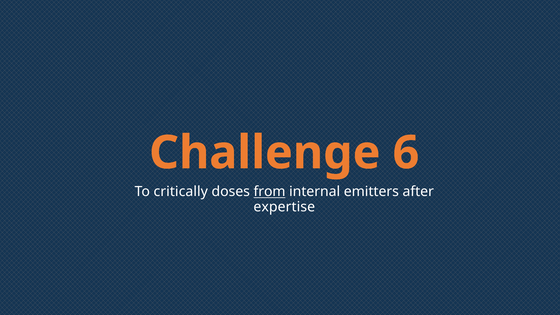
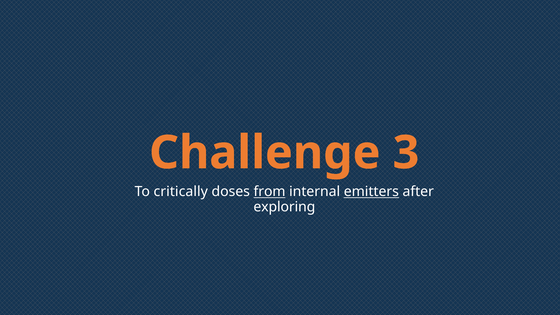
6: 6 -> 3 (406, 153)
emitters underline: none -> present (371, 192)
expertise: expertise -> exploring (284, 207)
